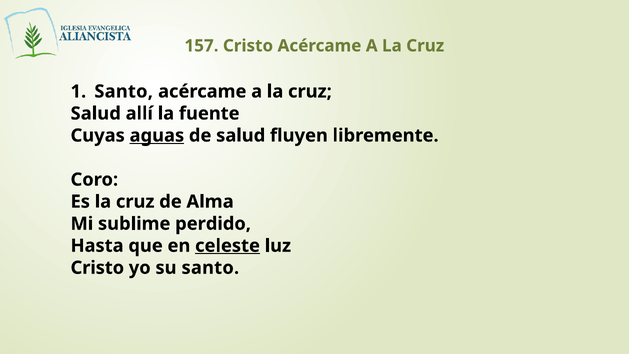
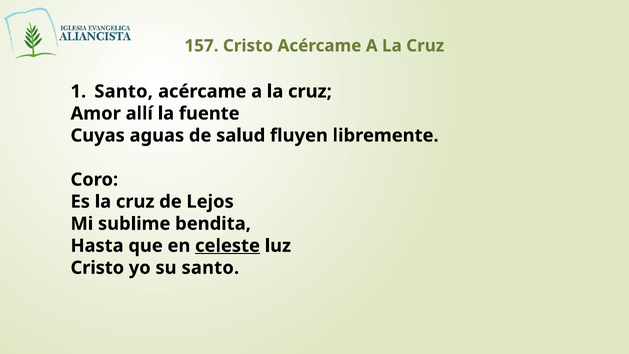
Salud: Salud -> Amor (96, 113)
aguas underline: present -> none (157, 135)
Alma: Alma -> Lejos (210, 202)
perdido: perdido -> bendita (213, 224)
